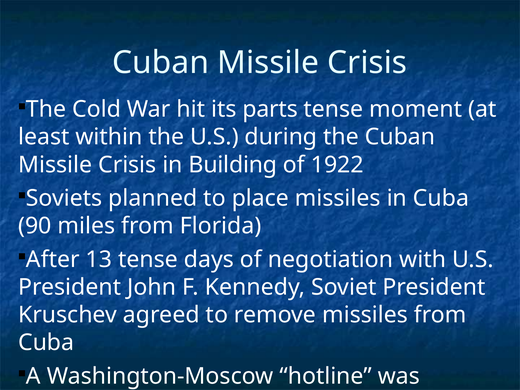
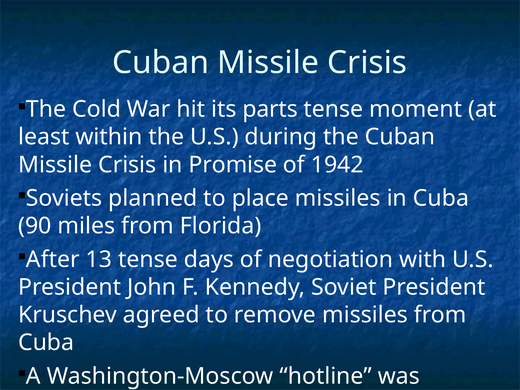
Building: Building -> Promise (233, 165)
1922: 1922 -> 1942 (337, 165)
